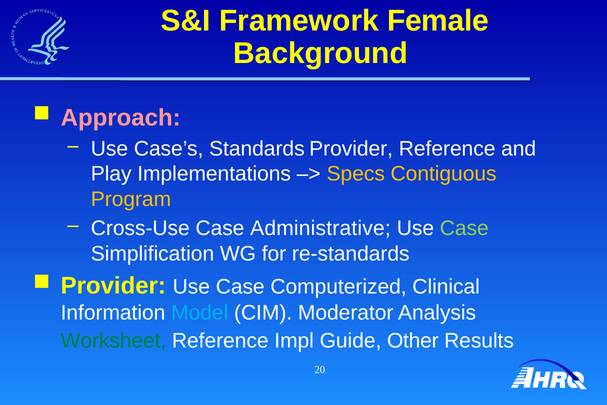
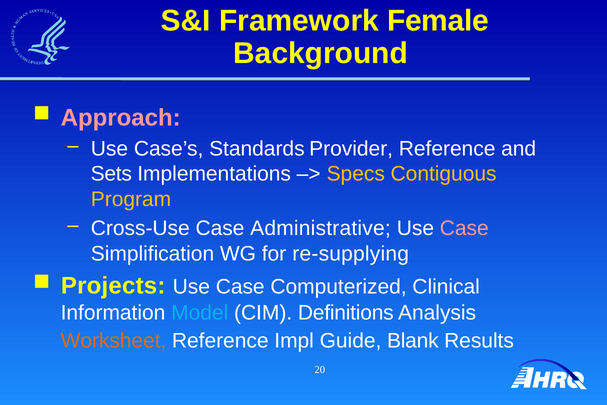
Play: Play -> Sets (111, 174)
Case colour: light green -> pink (464, 228)
re-standards: re-standards -> re-supplying (351, 254)
Provider: Provider -> Projects (113, 286)
Moderator: Moderator -> Definitions (346, 312)
Worksheet colour: green -> orange (113, 341)
Other: Other -> Blank (413, 341)
